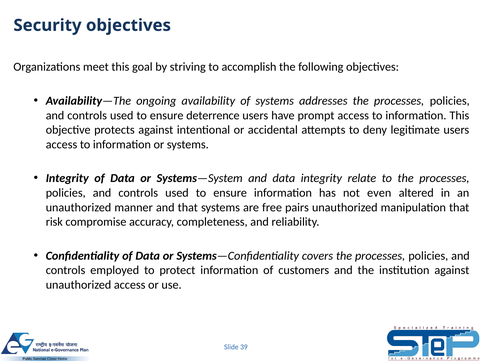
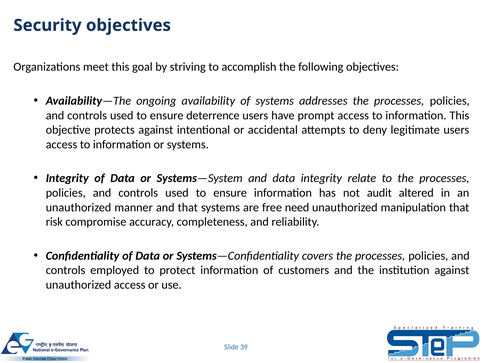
even: even -> audit (379, 193)
pairs: pairs -> need (297, 207)
